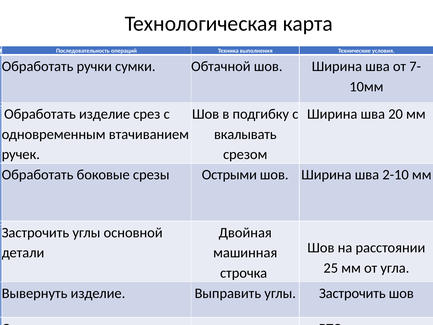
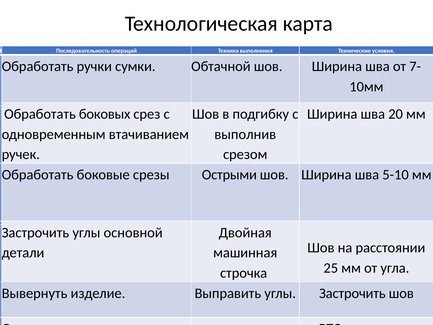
Обработать изделие: изделие -> боковых (105, 114)
вкалывать: вкалывать -> выполнив (245, 134)
2-10: 2-10 -> 5-10 (396, 175)
